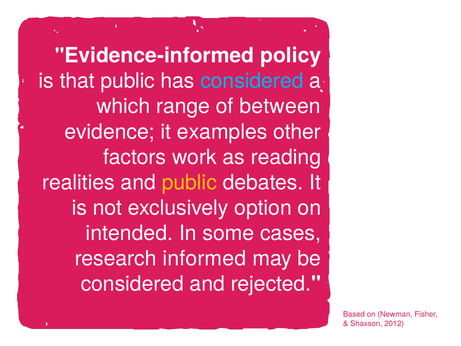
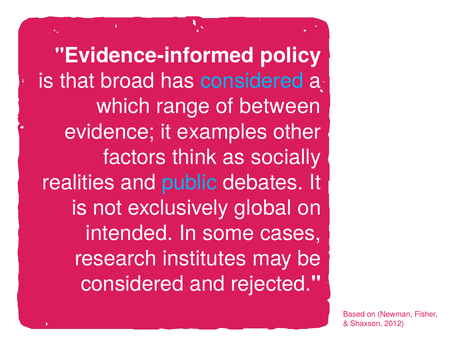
that public: public -> broad (128, 81)
work: work -> think (194, 157)
reading: reading -> socially (286, 157)
public colour: yellow -> light blue (189, 182)
option: option -> global (263, 208)
informed: informed -> institutes (204, 258)
